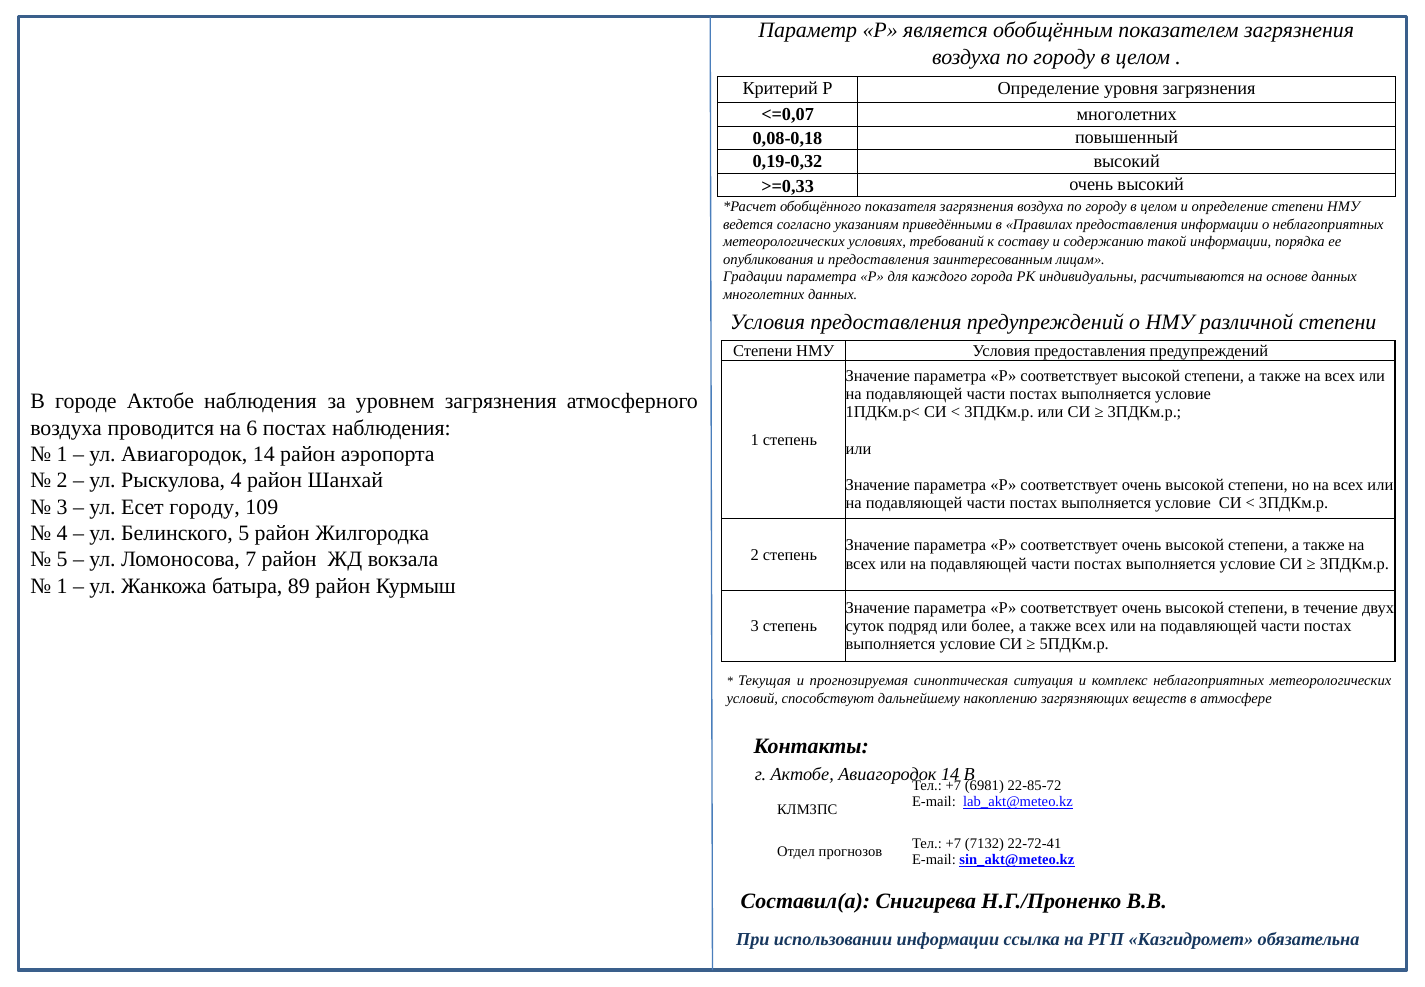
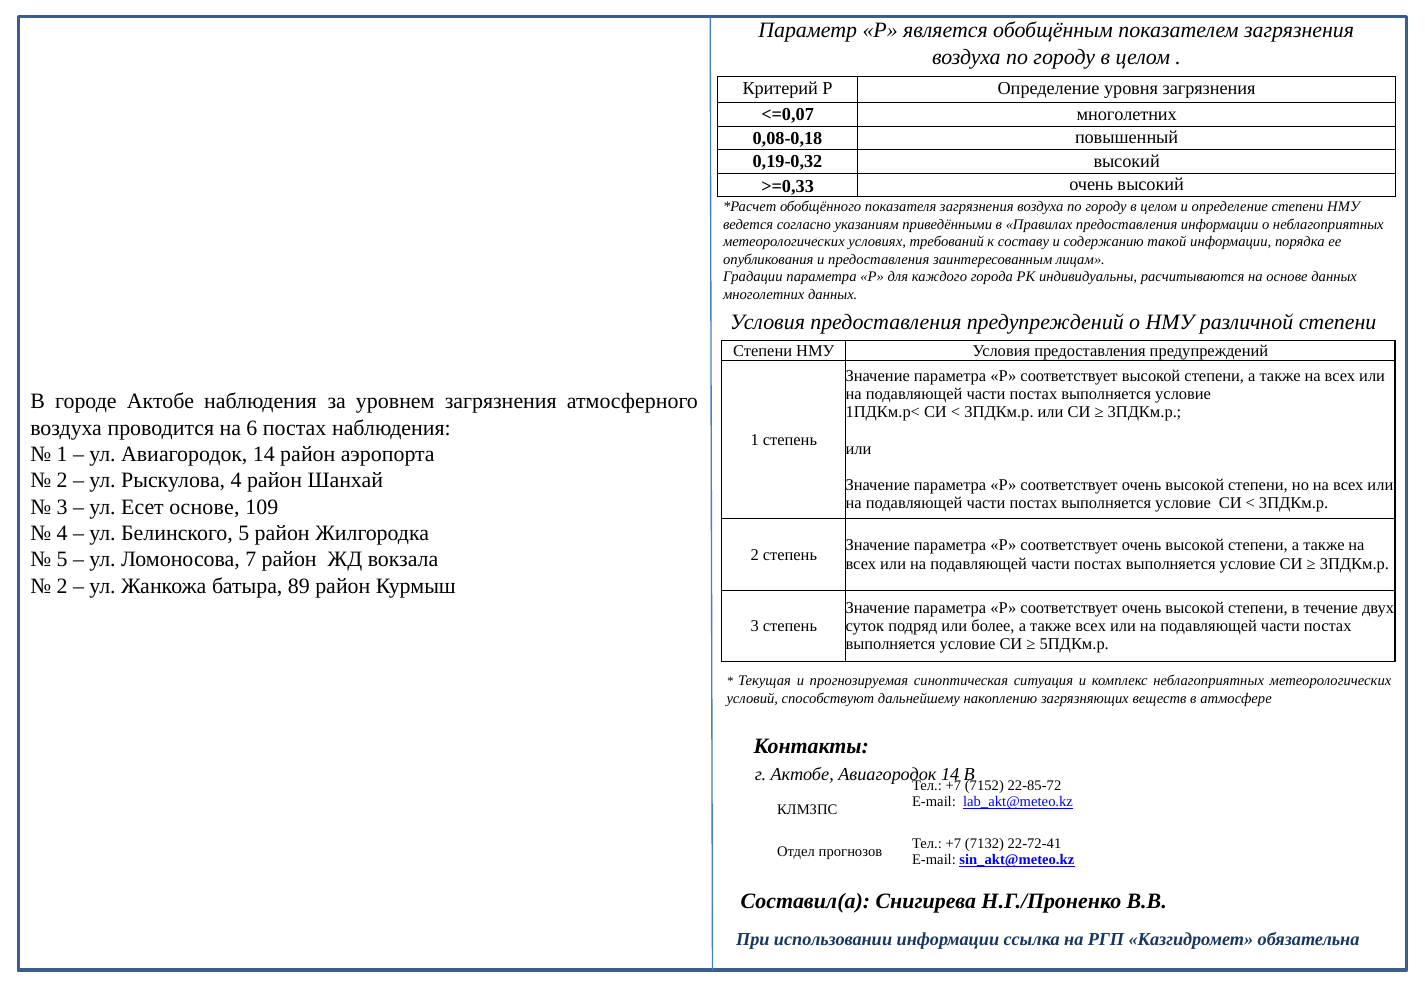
Есет городу: городу -> основе (205, 507)
1: 1 -> 2 (62, 586)
6981: 6981 -> 7152 (984, 785)
